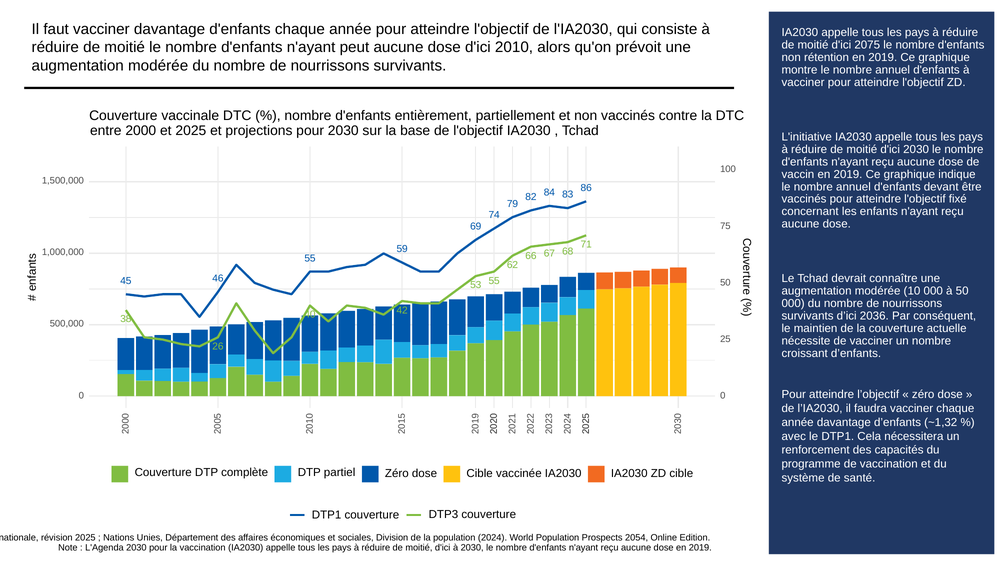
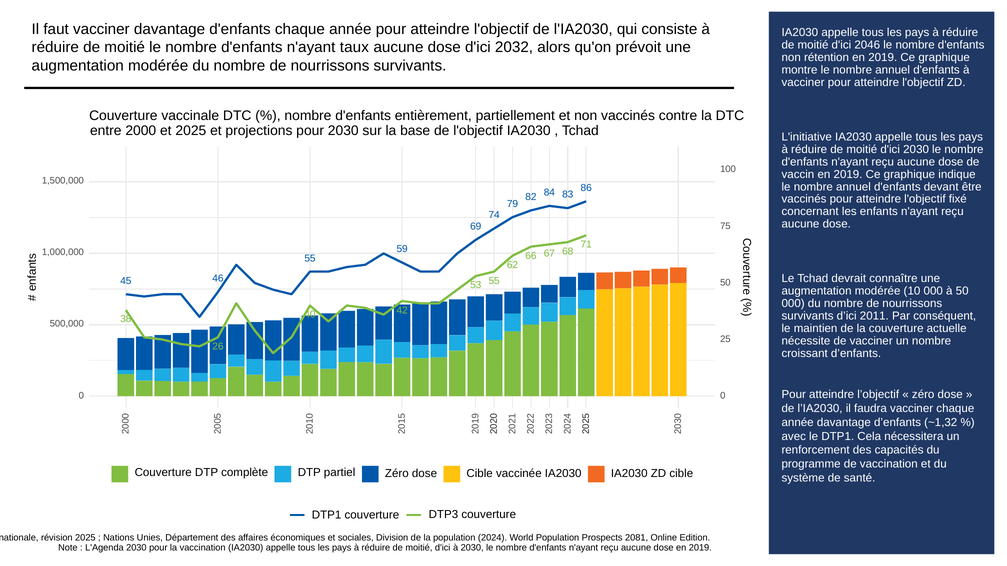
2075: 2075 -> 2046 (867, 45)
peut: peut -> taux (354, 47)
2010: 2010 -> 2032 (514, 47)
2036: 2036 -> 2011 (874, 316)
2054: 2054 -> 2081 (637, 538)
